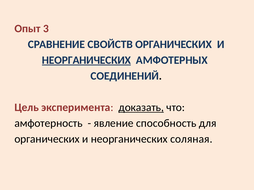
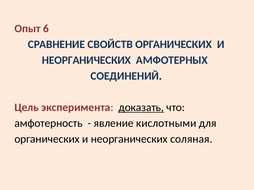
3: 3 -> 6 (46, 29)
НЕОРГАНИЧЕСКИХ underline: present -> none (86, 60)
способность: способность -> кислотными (166, 124)
